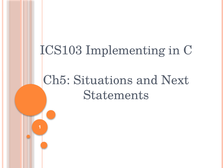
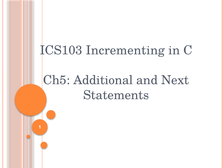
Implementing: Implementing -> Incrementing (125, 50)
Situations: Situations -> Additional (103, 80)
